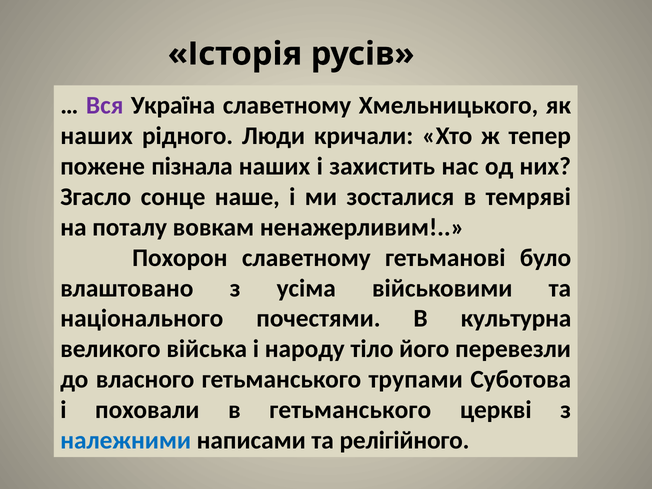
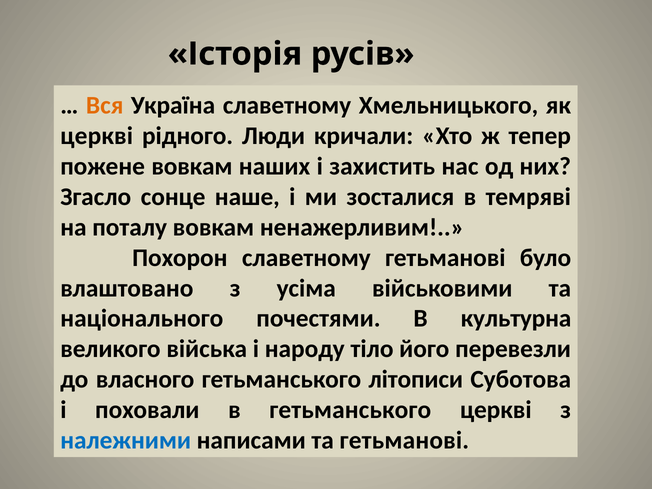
Вся colour: purple -> orange (105, 105)
наших: наших -> церкві (97, 136)
пожене пізнала: пізнала -> вовкам (192, 166)
трупами: трупами -> літописи (416, 379)
та релігійного: релігійного -> гетьманові (404, 440)
